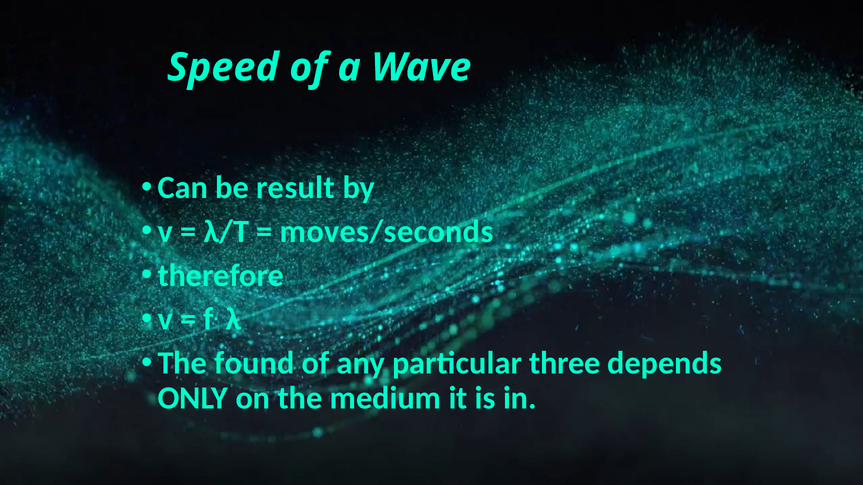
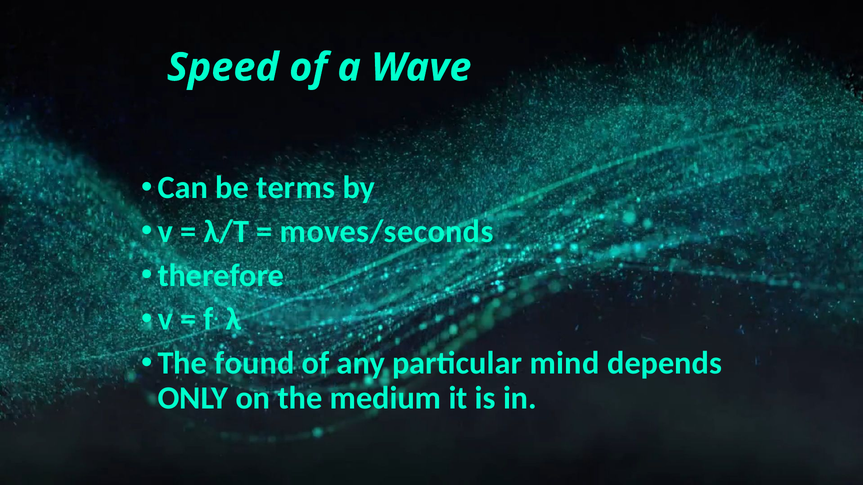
result: result -> terms (296, 188)
three: three -> mind (564, 364)
